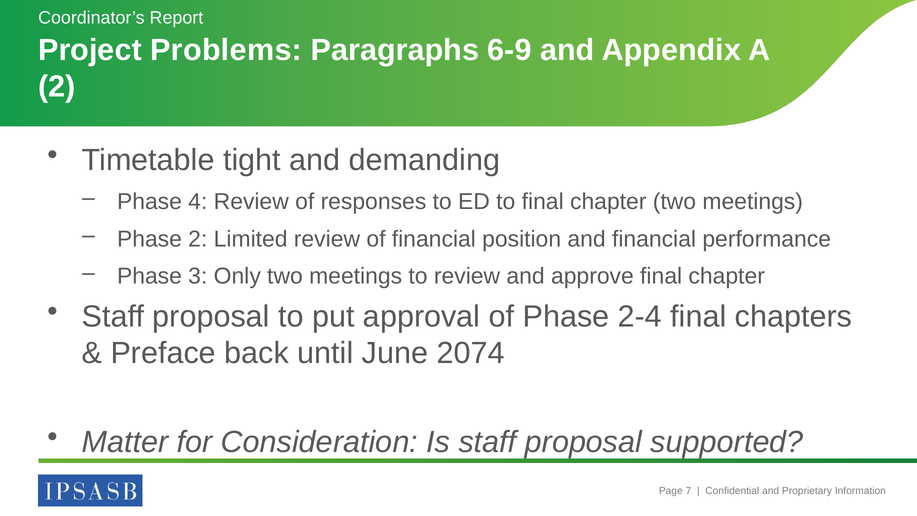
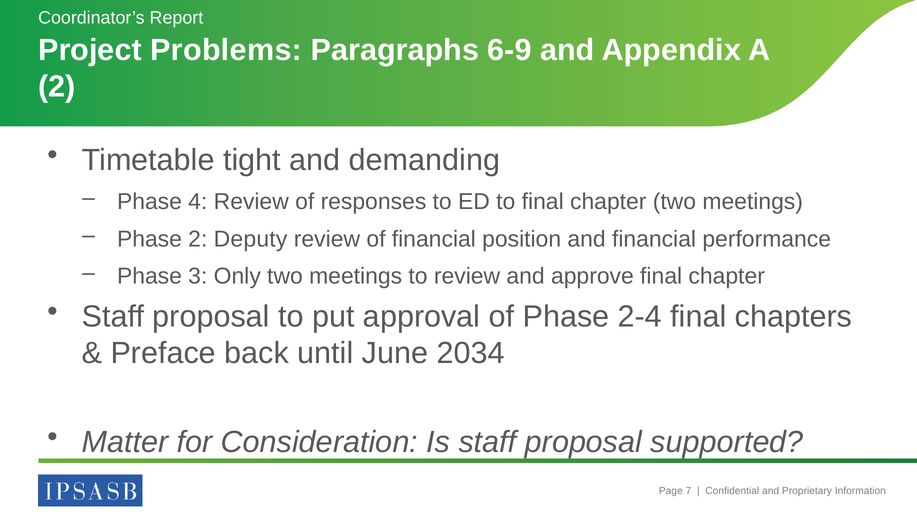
Limited: Limited -> Deputy (251, 239)
2074: 2074 -> 2034 (471, 353)
